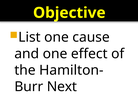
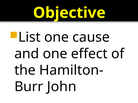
Next: Next -> John (62, 87)
